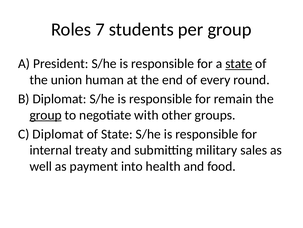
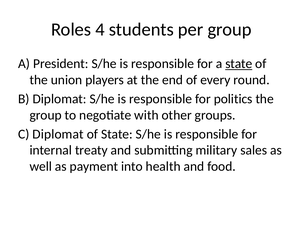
7: 7 -> 4 (100, 29)
human: human -> players (105, 80)
remain: remain -> politics (233, 99)
group underline: present -> none (46, 115)
